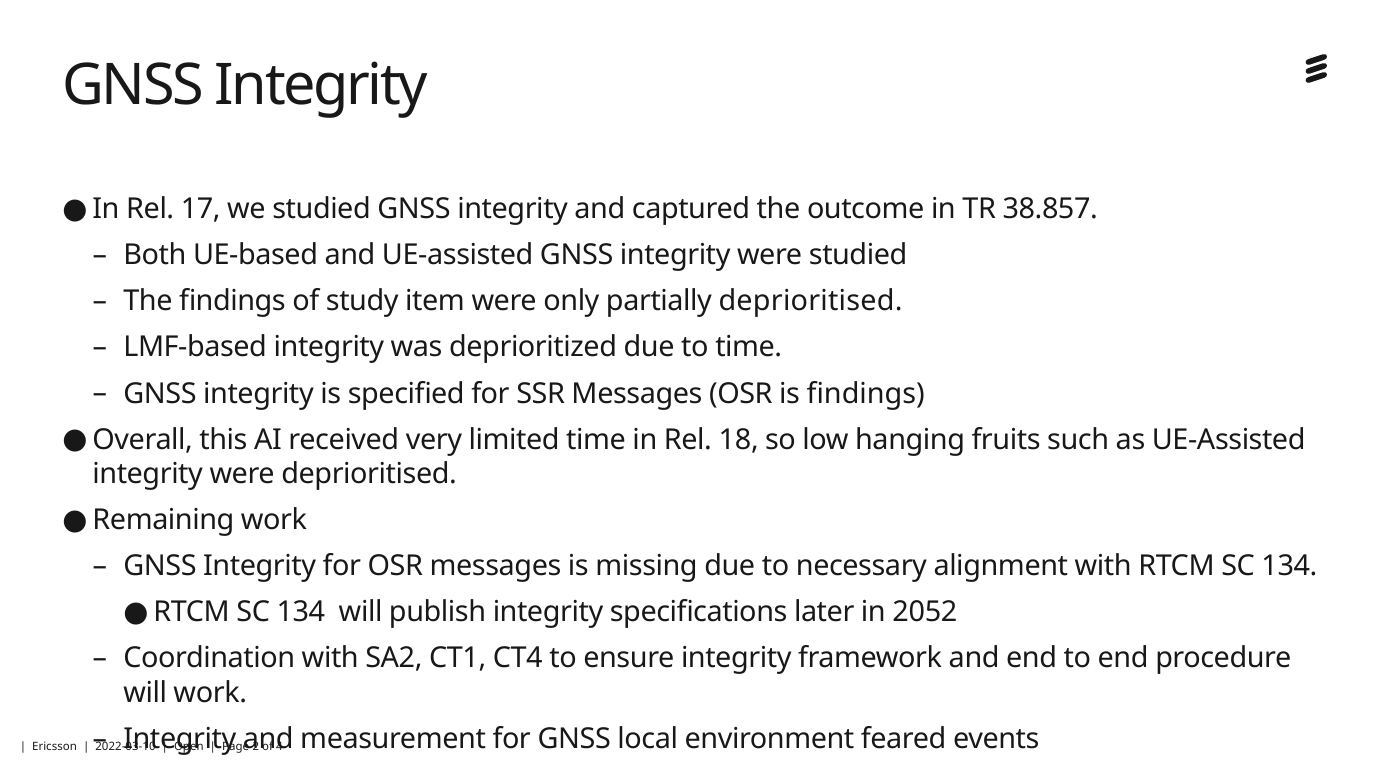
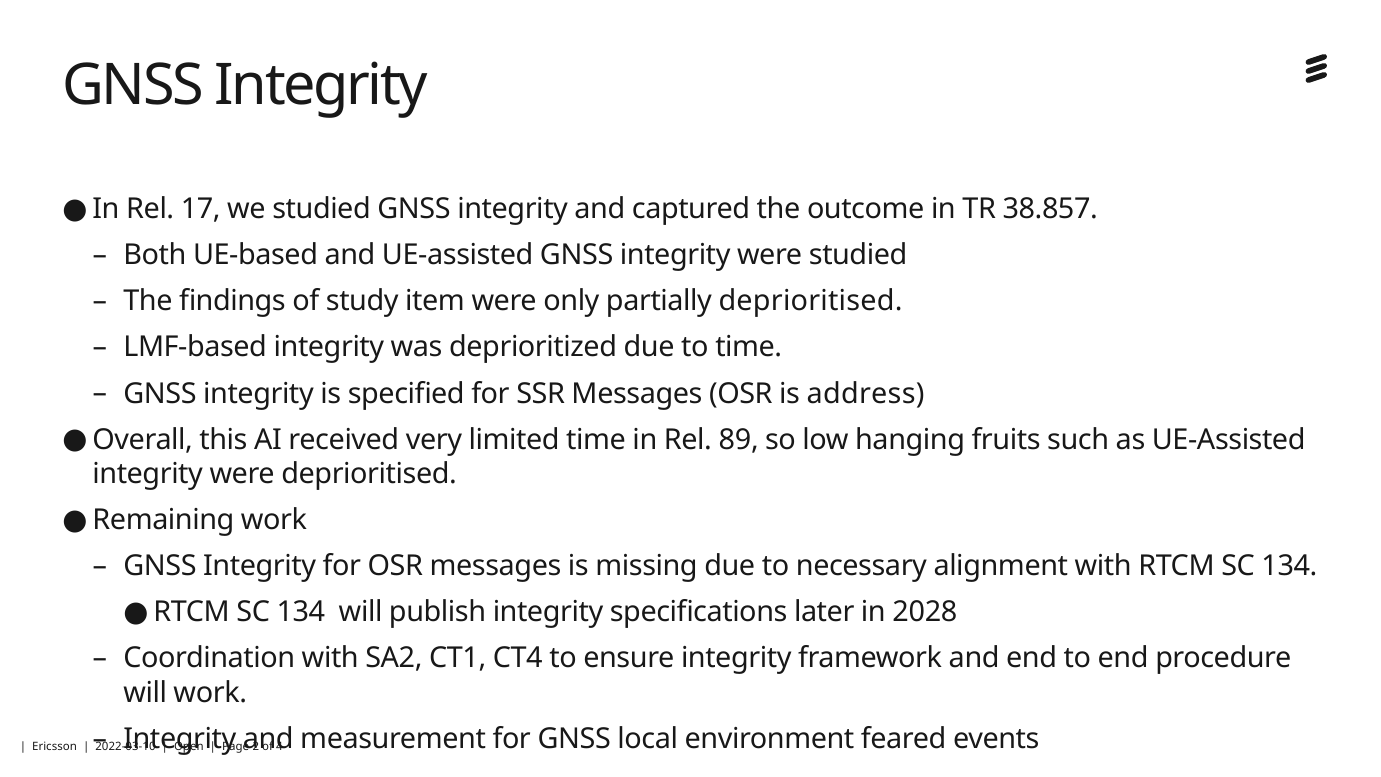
is findings: findings -> address (866, 393)
18: 18 -> 89 (739, 439)
2052: 2052 -> 2028 (925, 612)
